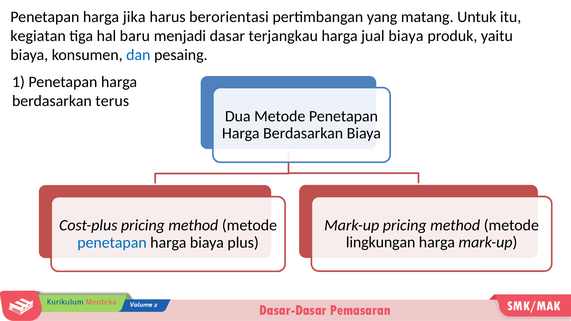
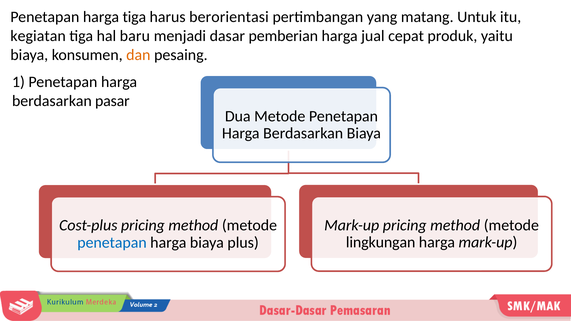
harga jika: jika -> tiga (134, 17)
terjangkau: terjangkau -> pemberian (283, 36)
jual biaya: biaya -> cepat (406, 36)
dan colour: blue -> orange (138, 55)
terus: terus -> pasar (112, 101)
